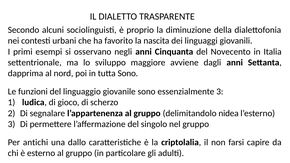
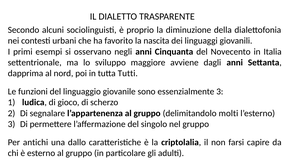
tutta Sono: Sono -> Tutti (128, 73)
nidea: nidea -> molti (228, 113)
